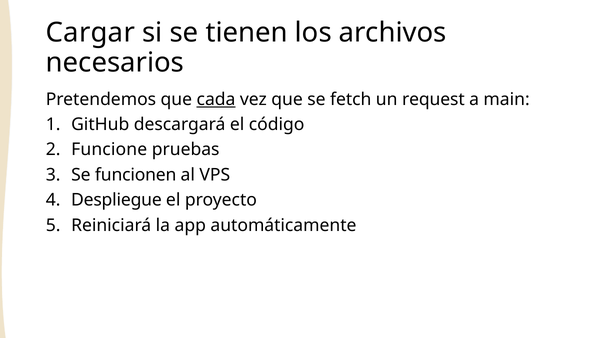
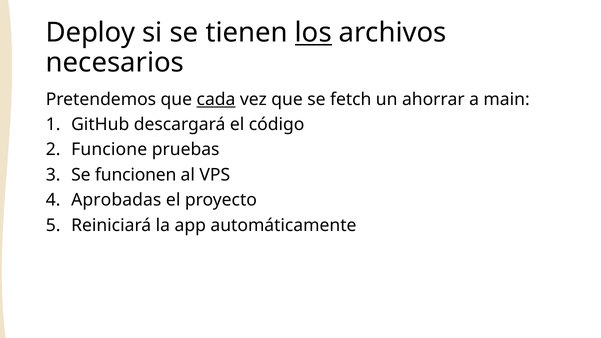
Cargar: Cargar -> Deploy (91, 33)
los underline: none -> present (313, 33)
request: request -> ahorrar (433, 99)
Despliegue: Despliegue -> Aprobadas (116, 200)
